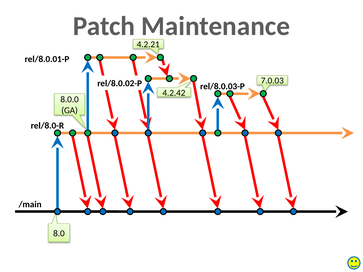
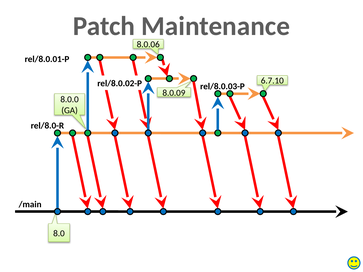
4.2.21: 4.2.21 -> 8.0.06 (148, 44)
7.0.03: 7.0.03 -> 6.7.10 (272, 81)
4.2.42: 4.2.42 -> 8.0.09 (174, 93)
